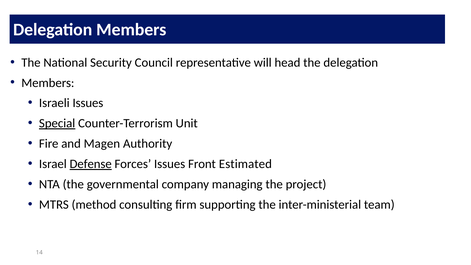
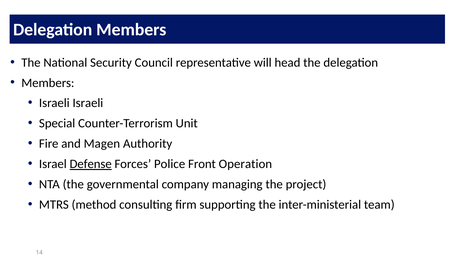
Israeli Issues: Issues -> Israeli (88, 103)
Special underline: present -> none (57, 123)
Forces Issues: Issues -> Police (170, 164)
Estimated: Estimated -> Operation (245, 164)
